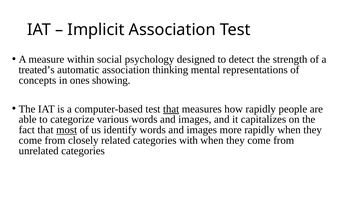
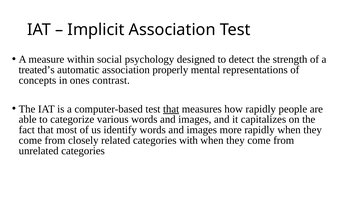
thinking: thinking -> properly (170, 70)
showing: showing -> contrast (111, 80)
most underline: present -> none (67, 130)
